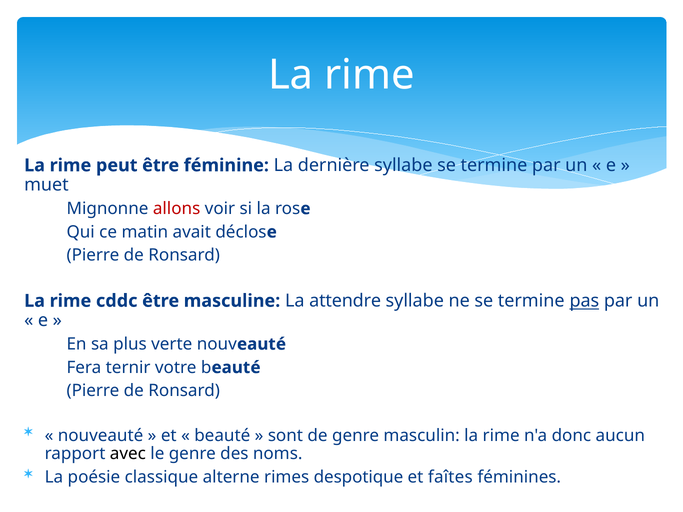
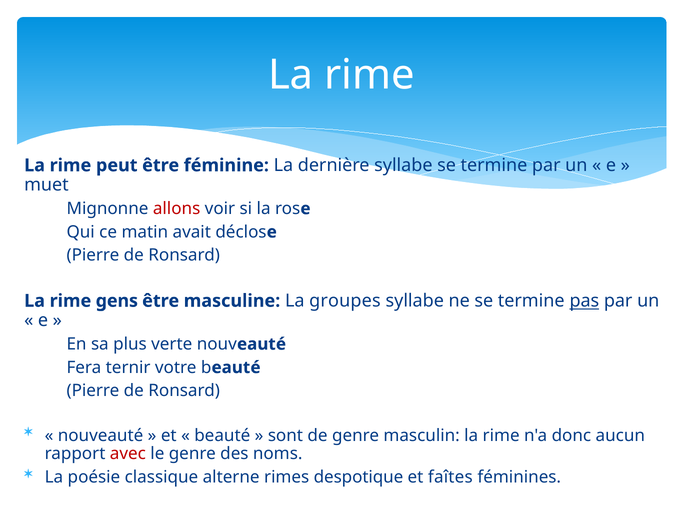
cddc: cddc -> gens (117, 301)
attendre: attendre -> groupes (345, 301)
avec colour: black -> red (128, 454)
